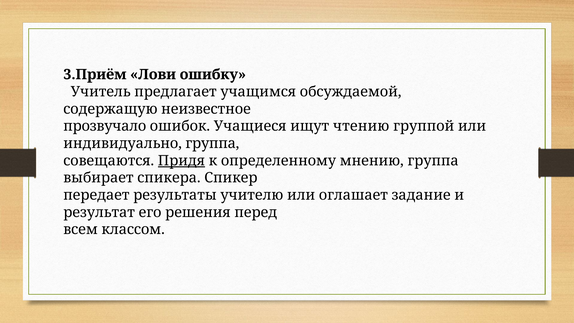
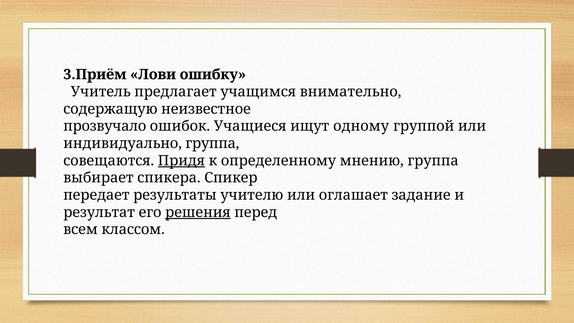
обсуждаемой: обсуждаемой -> внимательно (351, 92)
чтению: чтению -> одному (361, 126)
решения underline: none -> present (198, 212)
